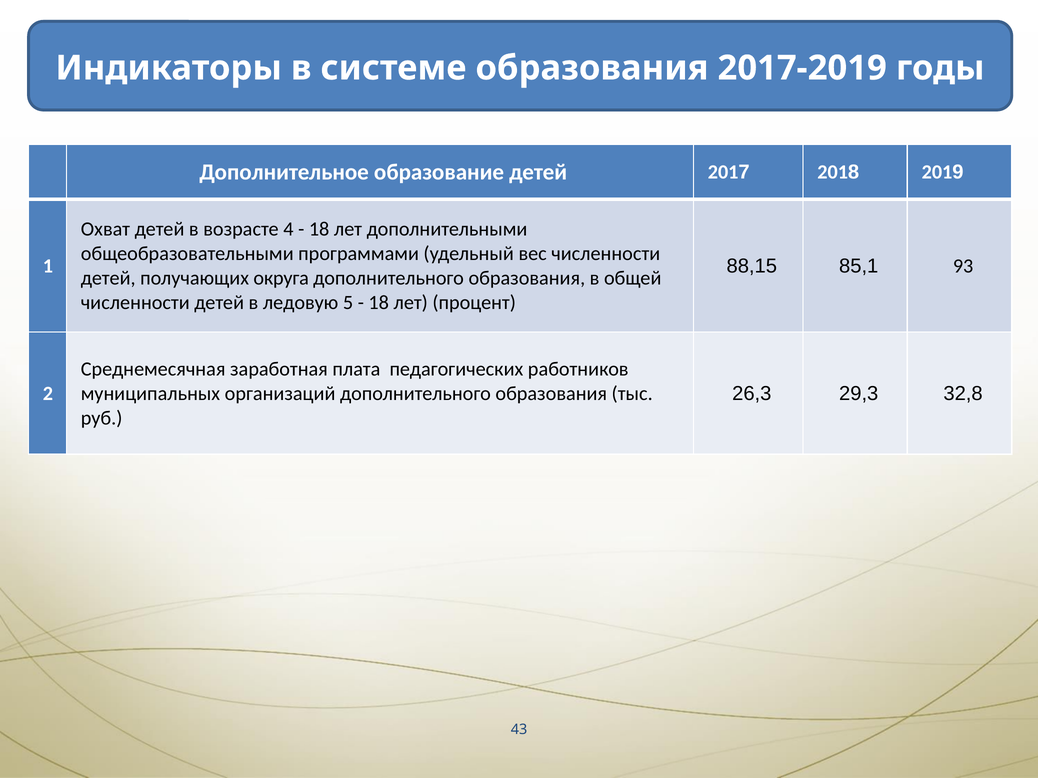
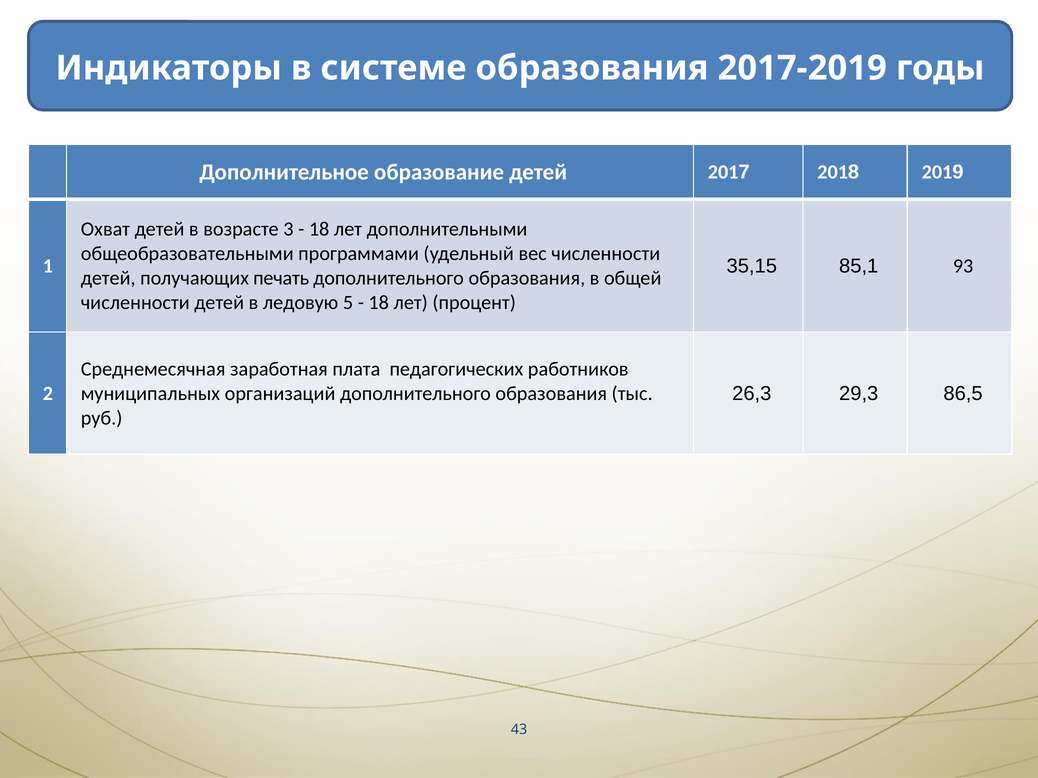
4: 4 -> 3 (288, 229)
88,15: 88,15 -> 35,15 (752, 266)
округа: округа -> печать (281, 278)
32,8: 32,8 -> 86,5 (963, 394)
